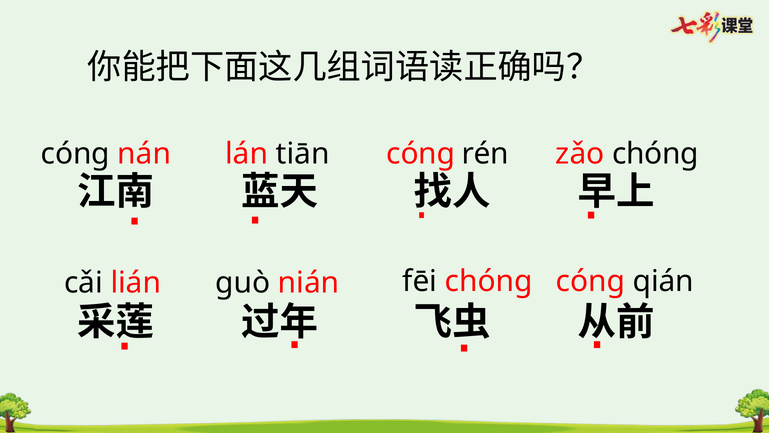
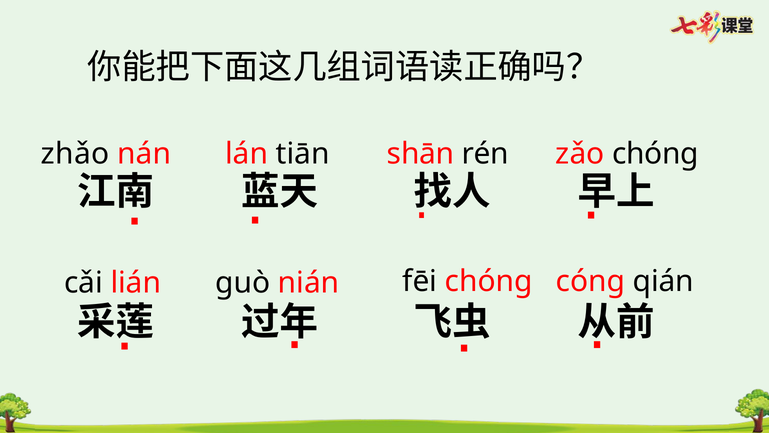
cóng: cóng -> zhǎo (75, 154)
tiān cóng: cóng -> shān (421, 154)
